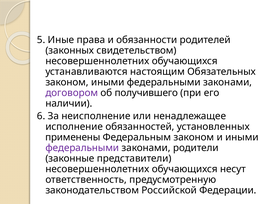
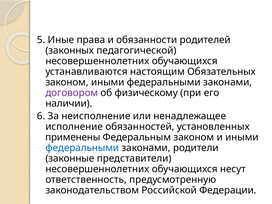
свидетельством: свидетельством -> педагогической (136, 50)
получившего: получившего -> физическому (146, 93)
федеральными colour: purple -> blue (82, 148)
